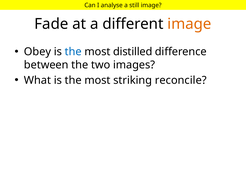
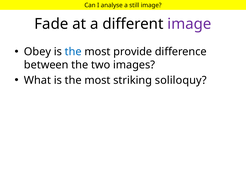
image colour: orange -> purple (189, 24)
distilled: distilled -> provide (133, 52)
reconcile: reconcile -> soliloquy (181, 80)
